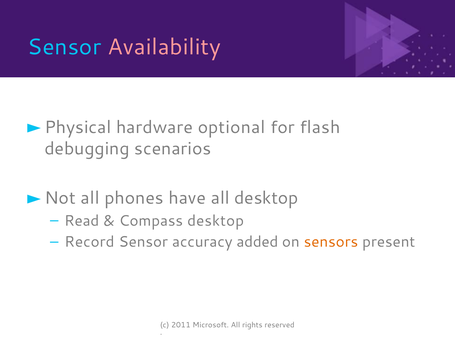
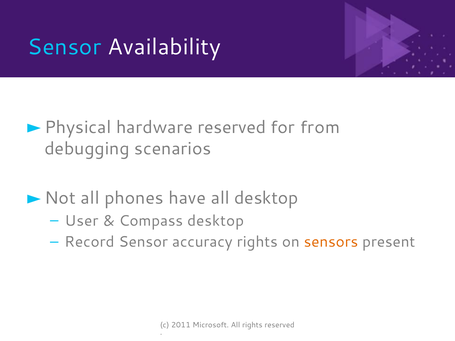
Availability colour: pink -> white (164, 47)
hardware optional: optional -> reserved (232, 127)
flash: flash -> from (320, 127)
Read: Read -> User (81, 221)
accuracy added: added -> rights (257, 242)
